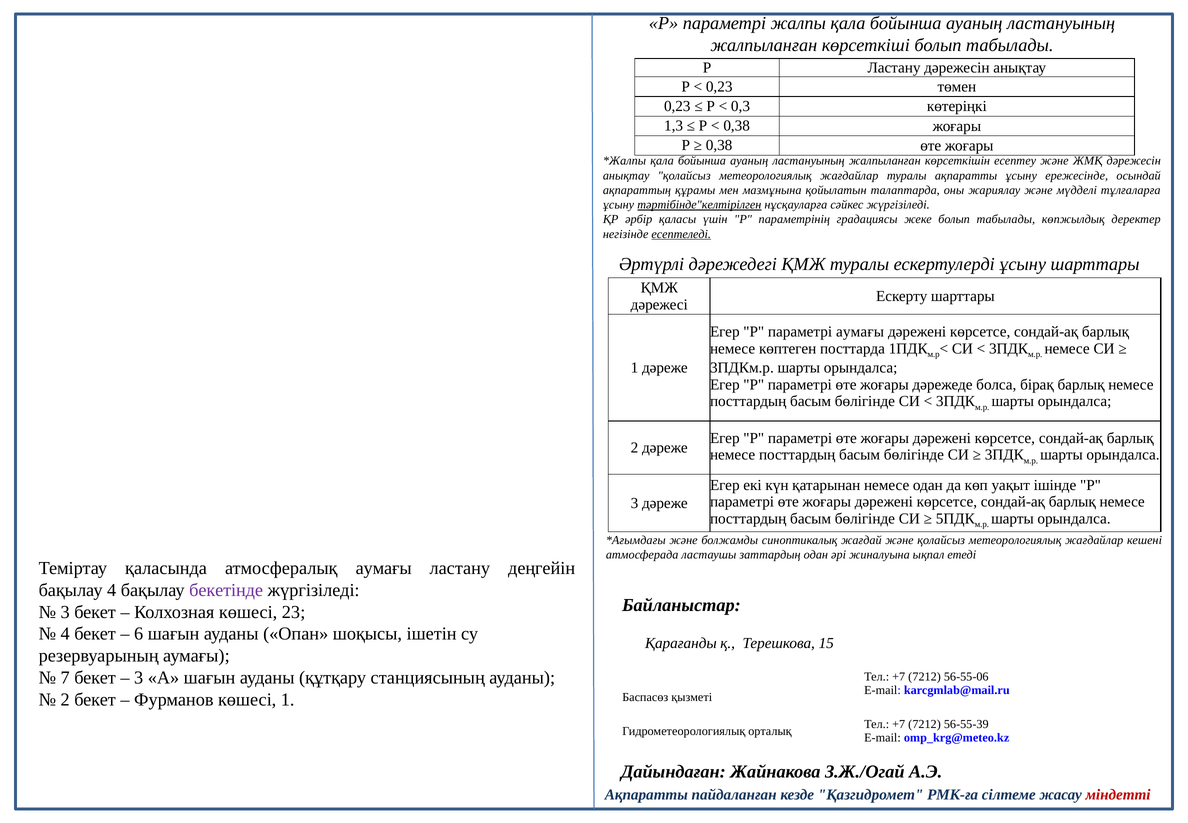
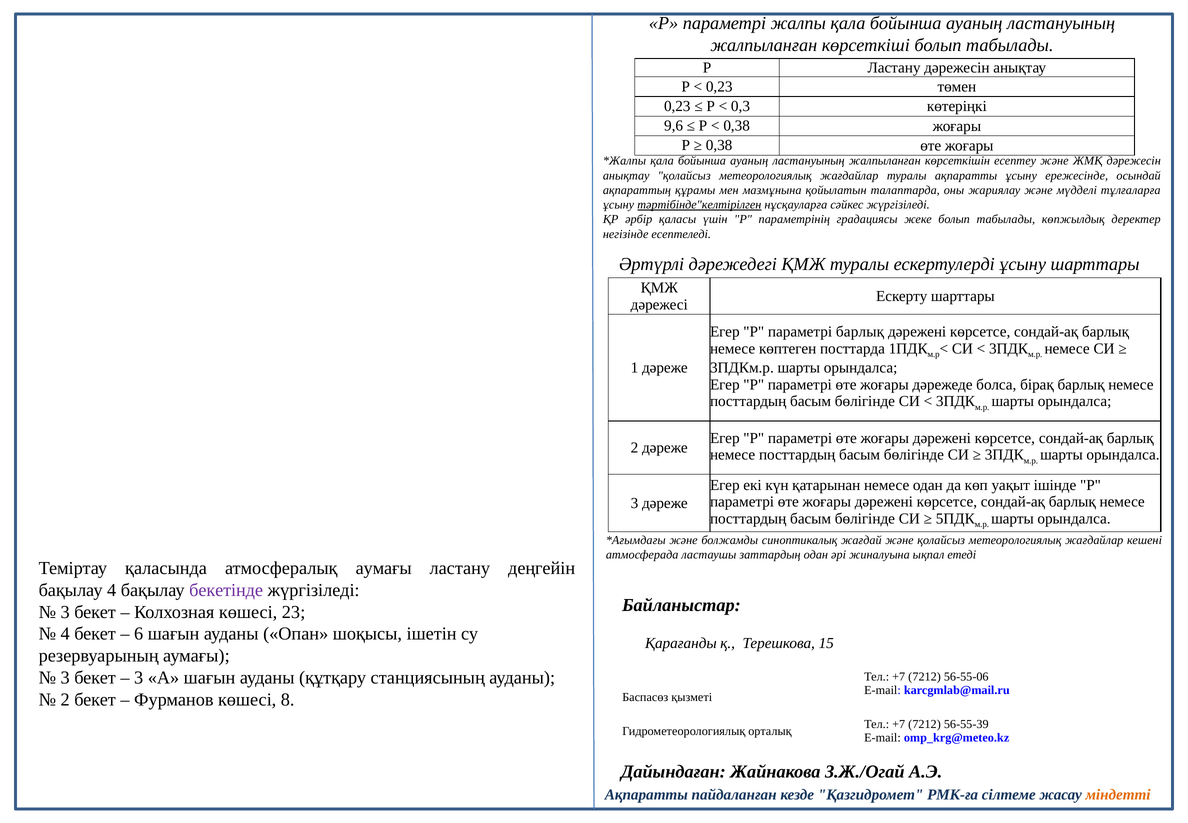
1,3: 1,3 -> 9,6 (674, 126)
есептеледі underline: present -> none (681, 234)
параметрі аумағы: аумағы -> барлық (860, 331)
7: 7 -> 3 (65, 677)
көшесі 1: 1 -> 8 (288, 699)
міндетті colour: red -> orange (1118, 794)
